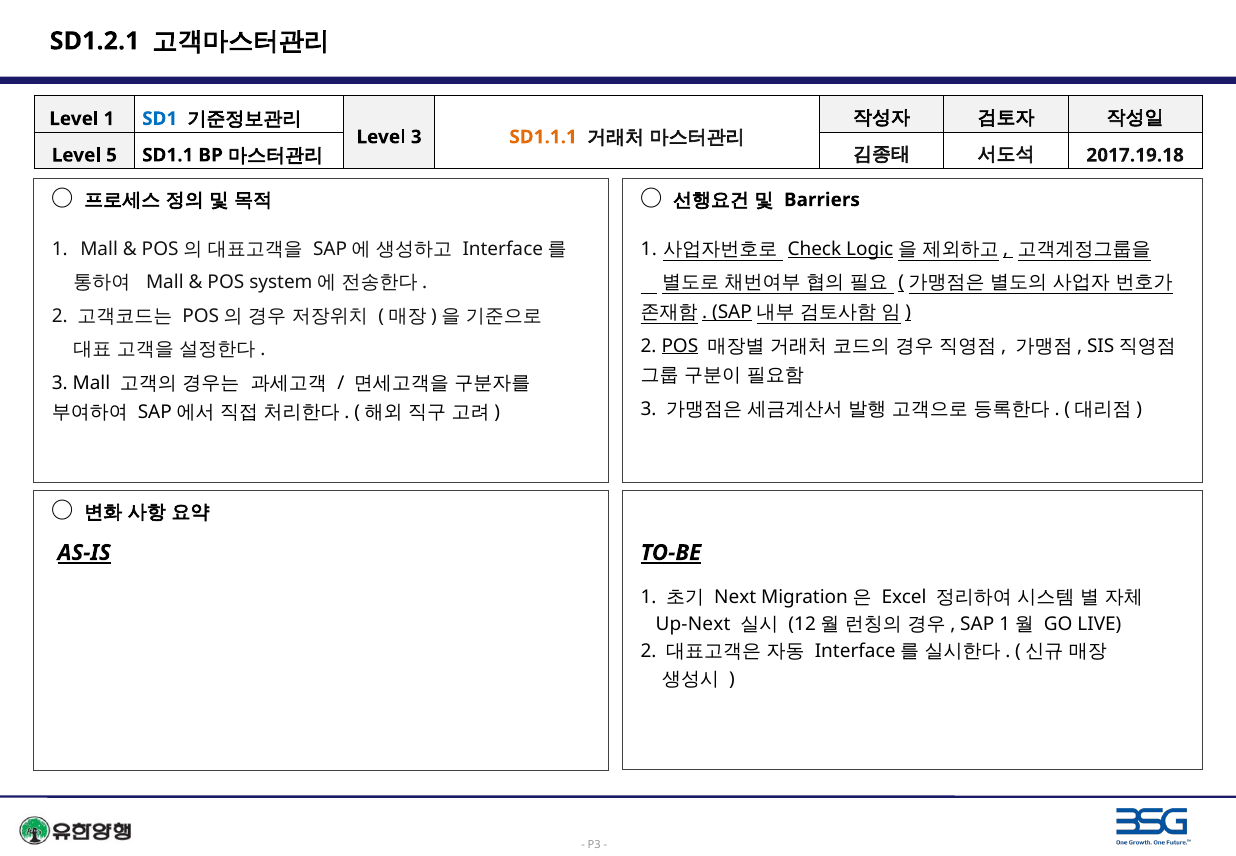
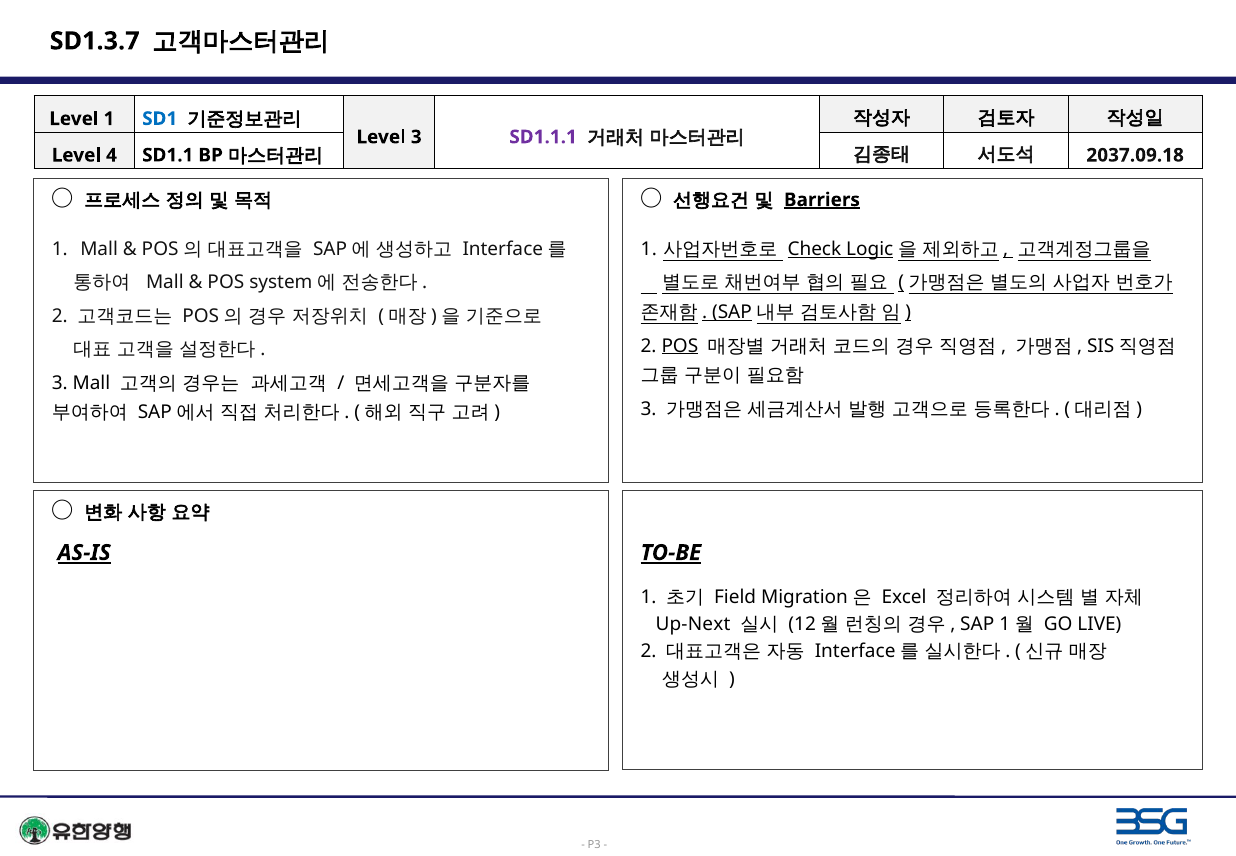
SD1.2.1: SD1.2.1 -> SD1.3.7 (95, 41)
SD1.1.1 colour: orange -> purple (543, 137)
5: 5 -> 4 (112, 155)
2017.19.18: 2017.19.18 -> 2037.09.18 (1135, 155)
Barriers underline: none -> present (822, 200)
Next: Next -> Field (735, 597)
